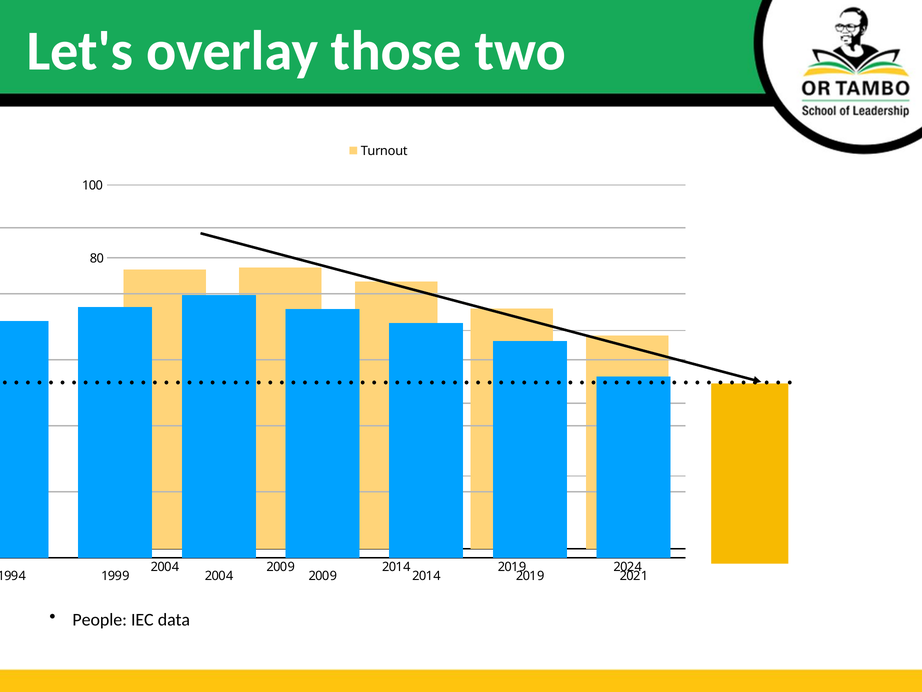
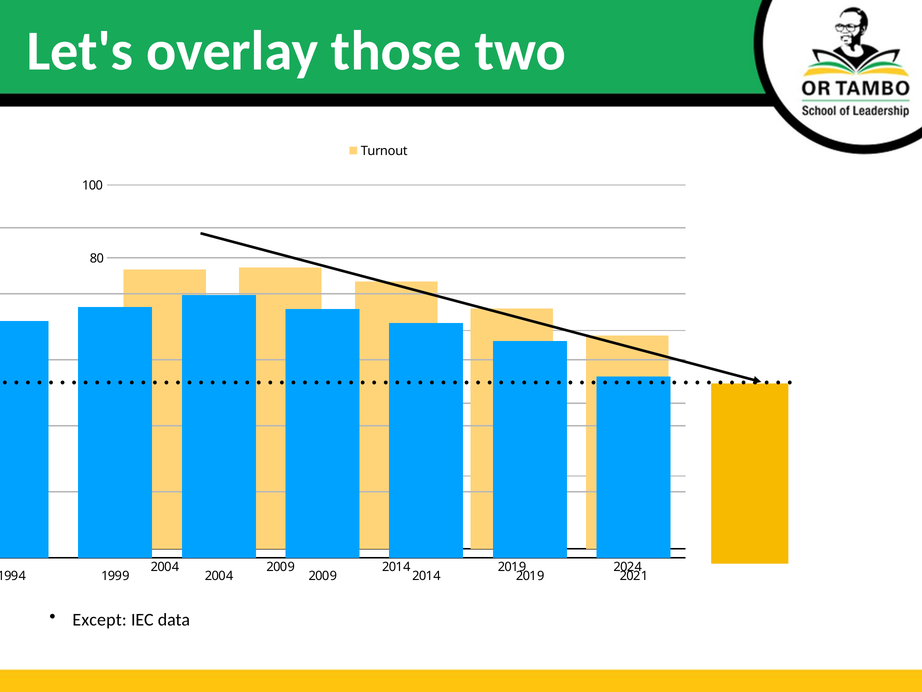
People: People -> Except (100, 620)
